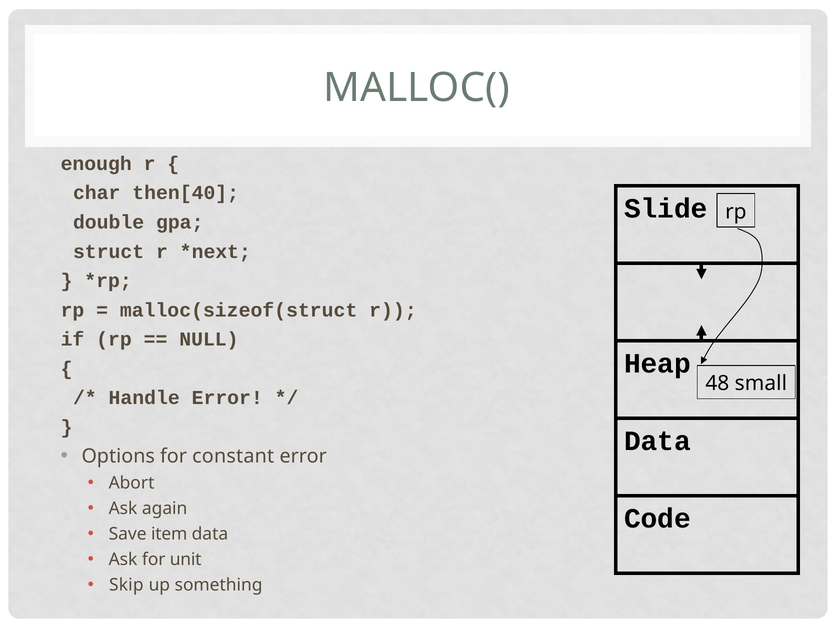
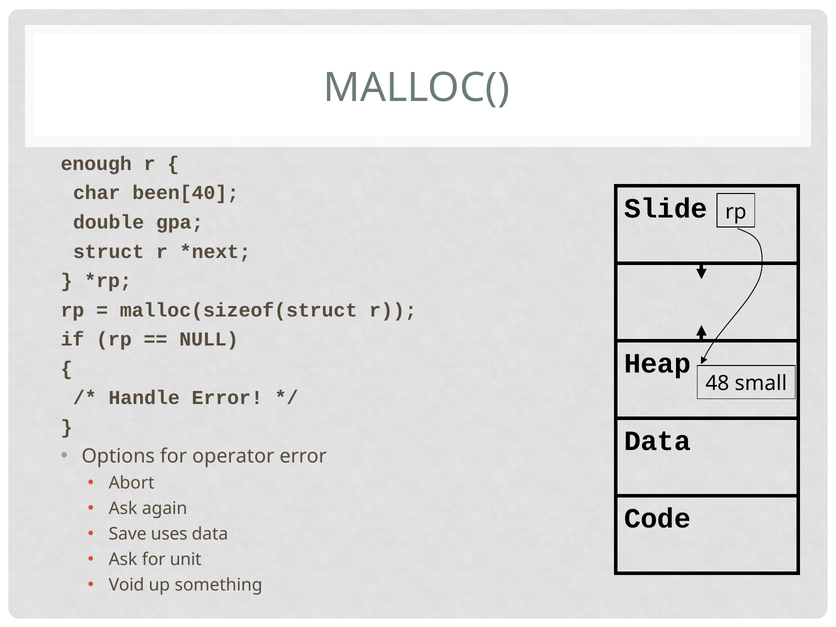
then[40: then[40 -> been[40 (186, 193)
constant: constant -> operator (233, 456)
item: item -> uses (169, 534)
Skip: Skip -> Void (126, 585)
